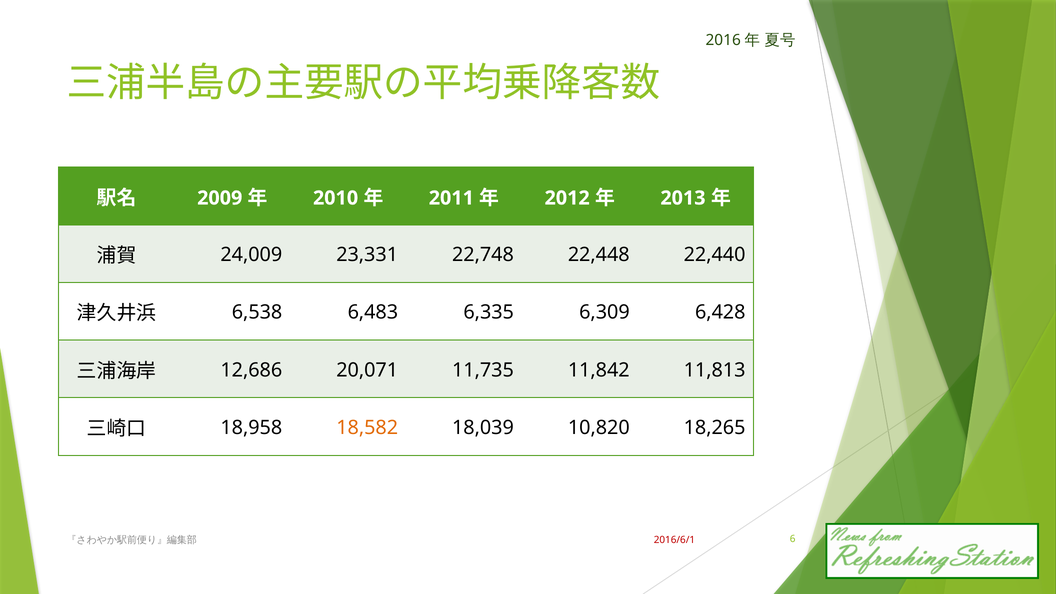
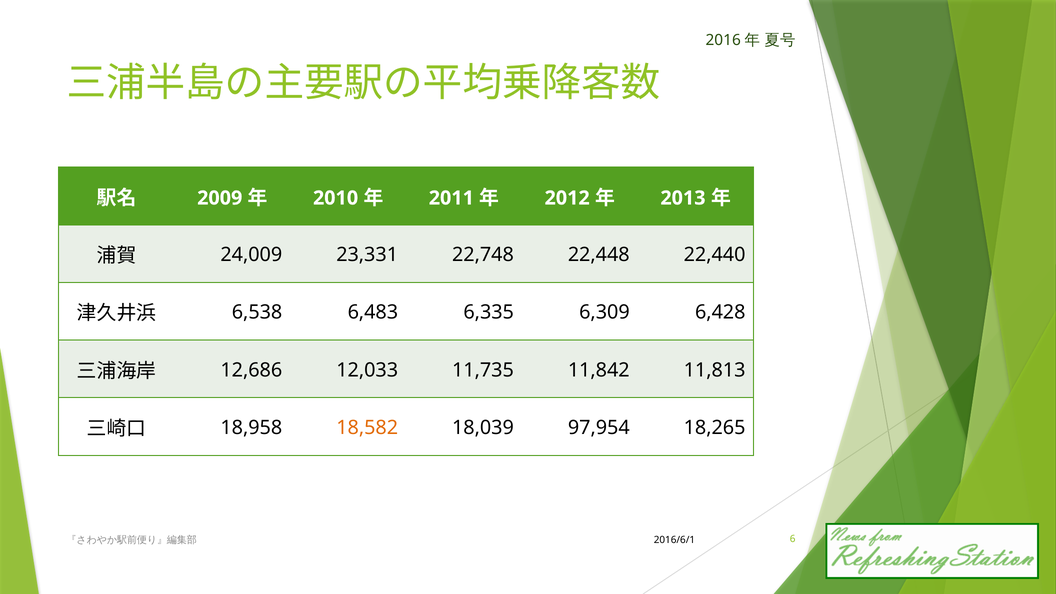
20,071: 20,071 -> 12,033 (367, 370)
10,820: 10,820 -> 97,954 (599, 428)
2016/6/1 colour: red -> black (674, 540)
